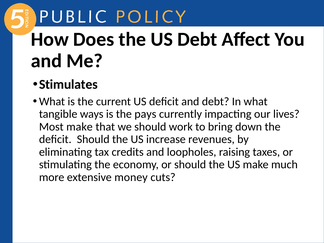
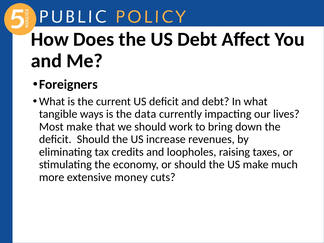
Stimulates: Stimulates -> Foreigners (68, 84)
pays: pays -> data (145, 114)
